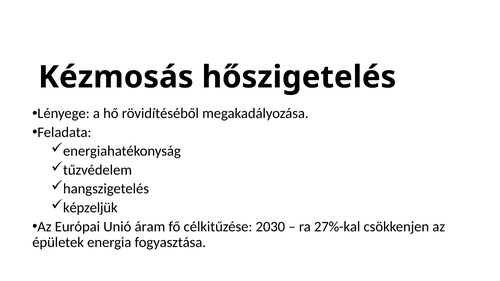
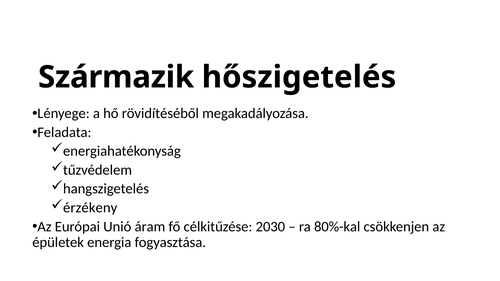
Kézmosás: Kézmosás -> Származik (116, 77)
képzeljük: képzeljük -> érzékeny (90, 208)
27%-kal: 27%-kal -> 80%-kal (337, 227)
